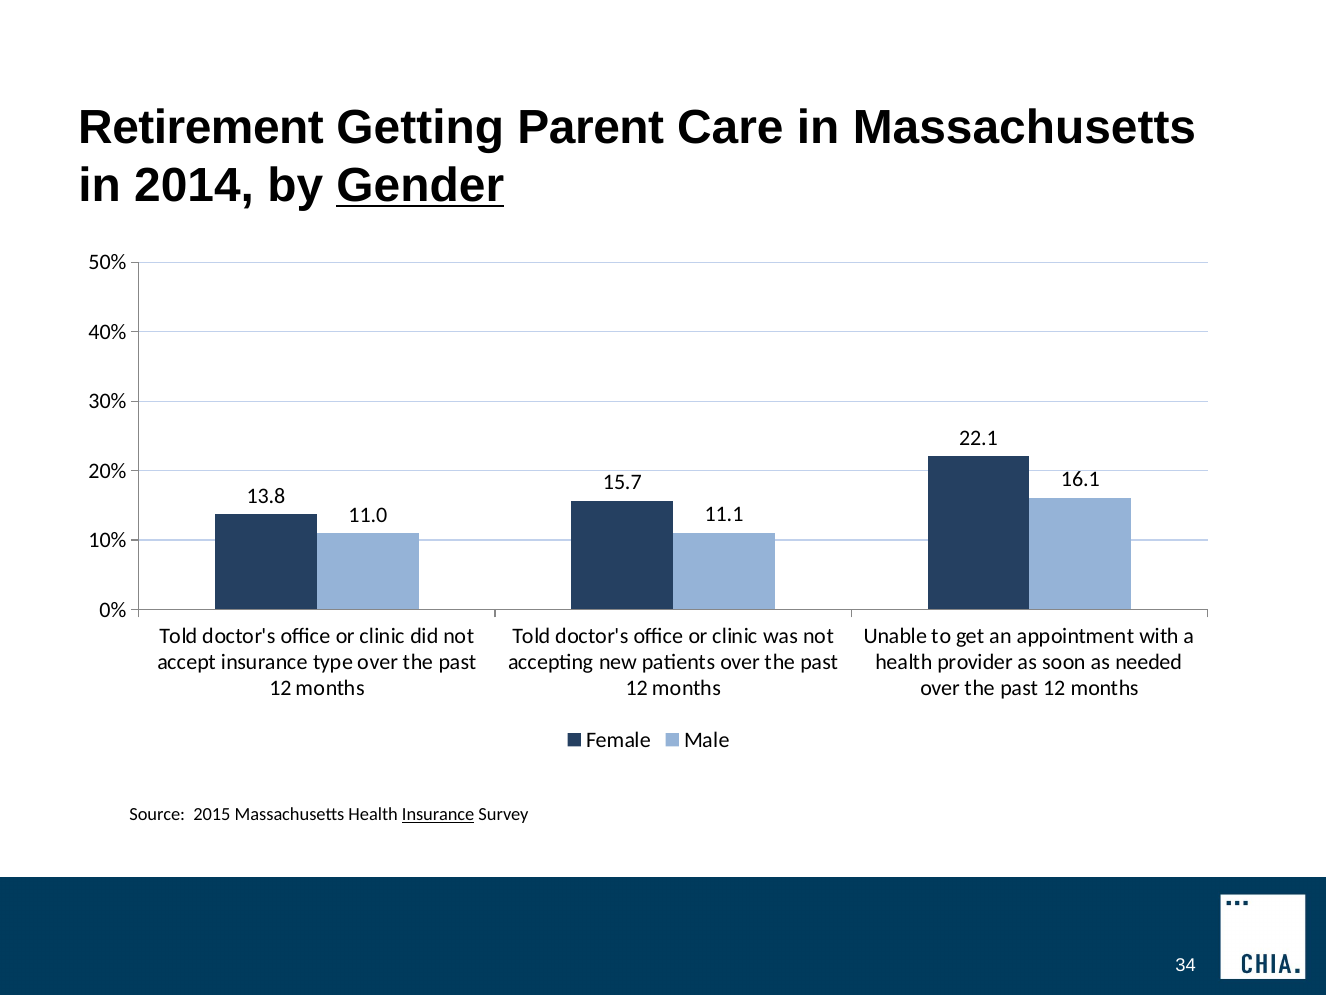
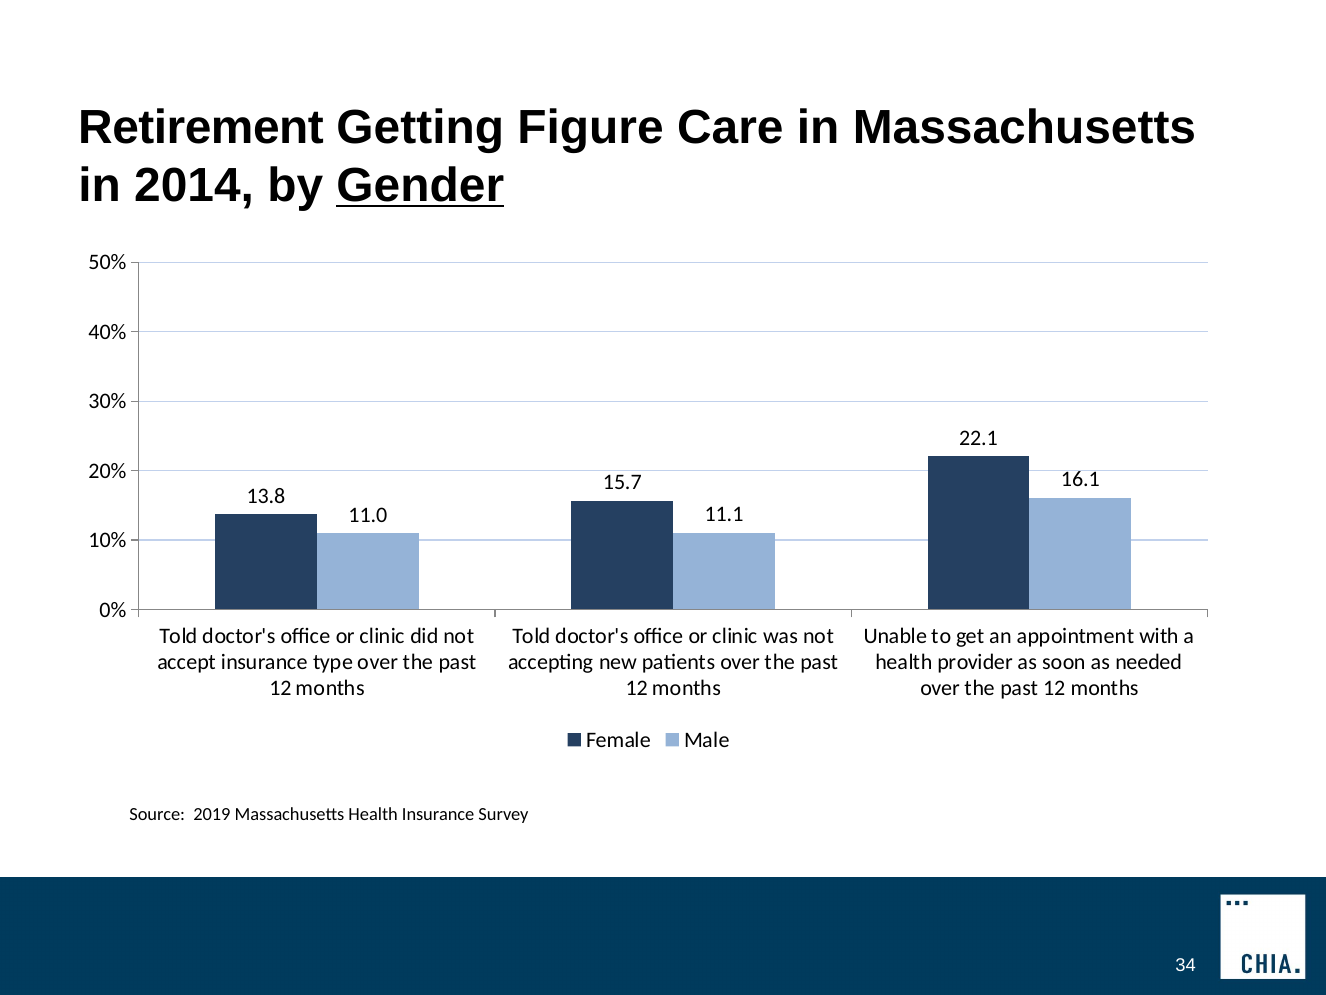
Parent: Parent -> Figure (591, 128)
2015: 2015 -> 2019 (212, 814)
Insurance underline: present -> none (438, 814)
